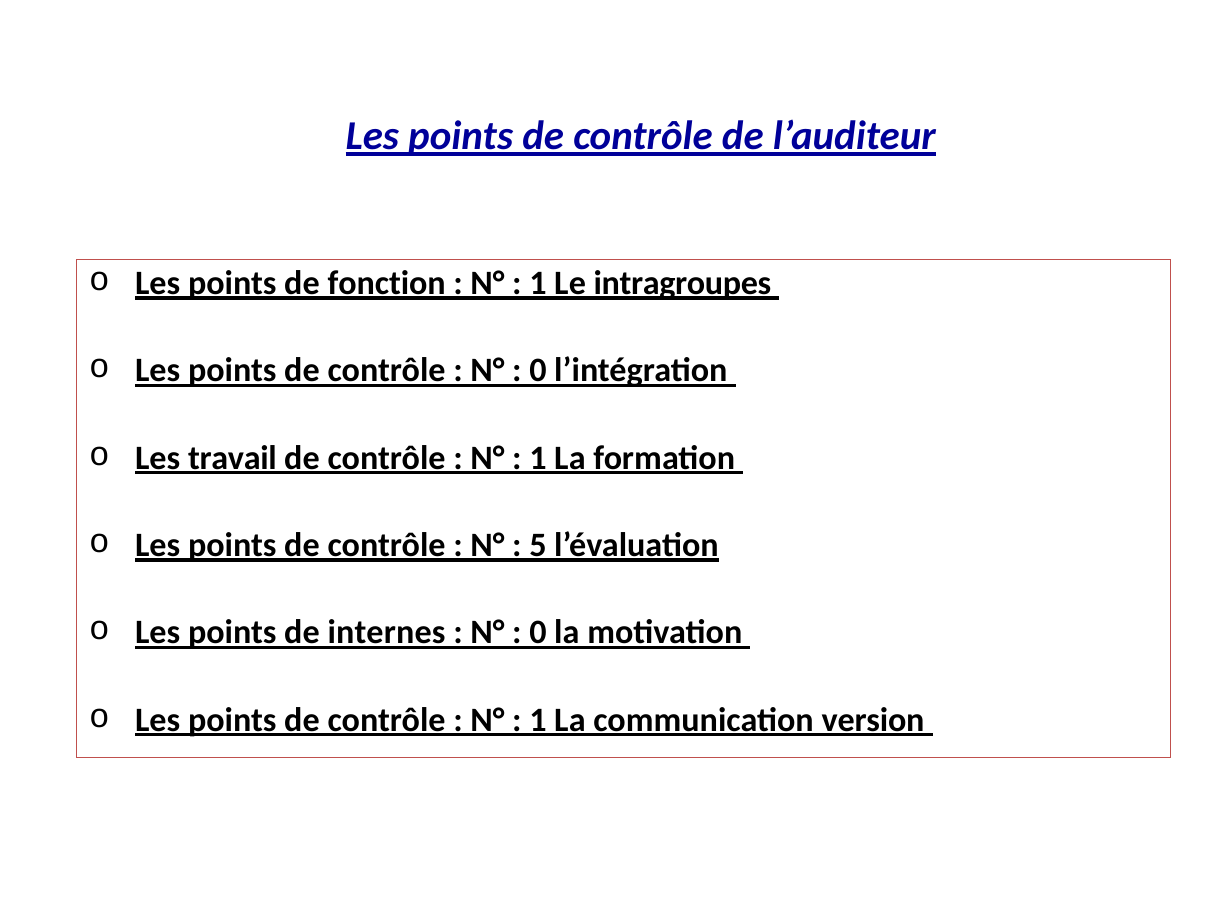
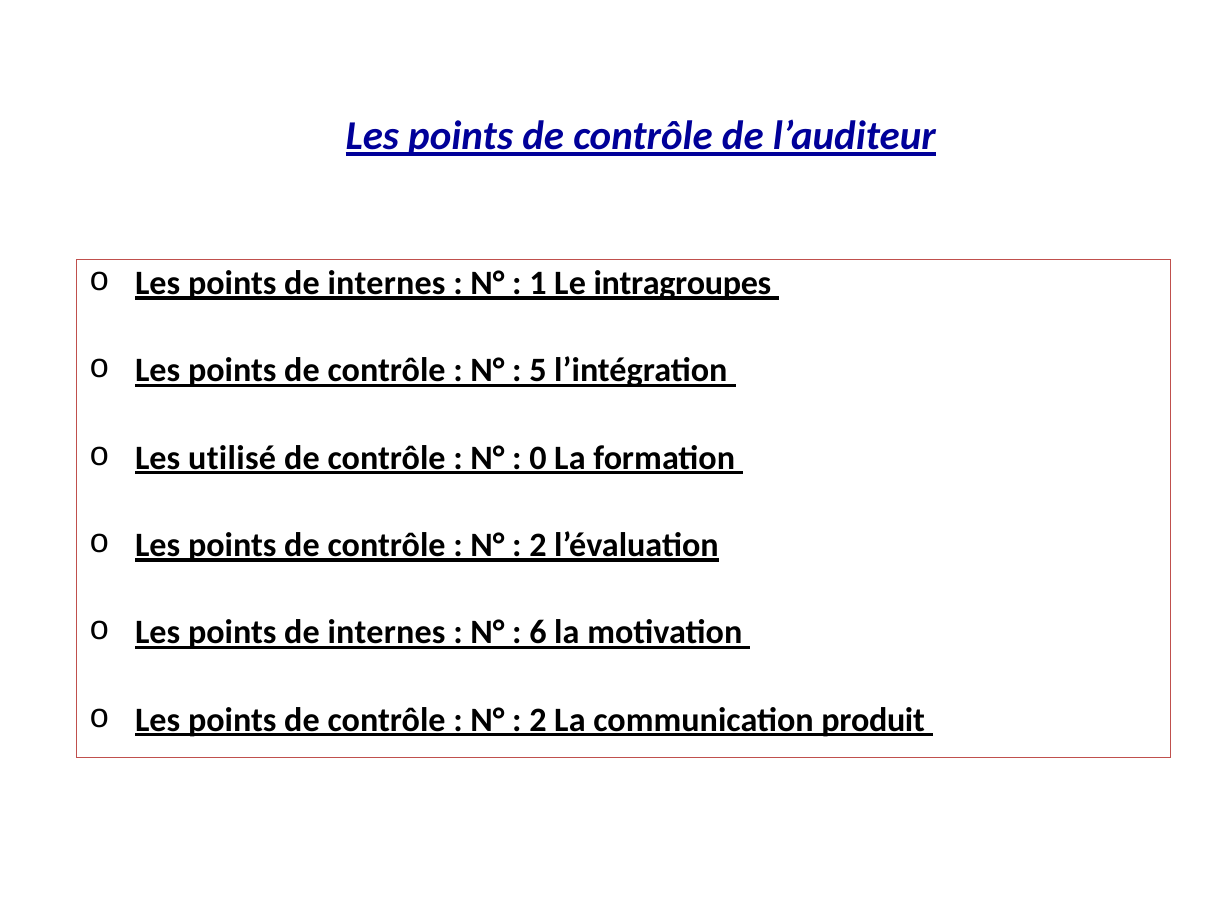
fonction: fonction -> internes (386, 283)
0: 0 -> 5 (538, 371)
travail: travail -> utilisé (232, 458)
1: 1 -> 0 (538, 458)
5: 5 -> 2 (538, 545)
0: 0 -> 6 (538, 633)
1: 1 -> 2 (538, 720)
version: version -> produit (873, 720)
